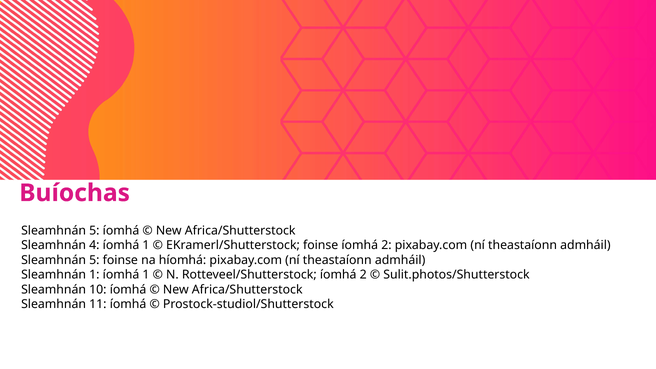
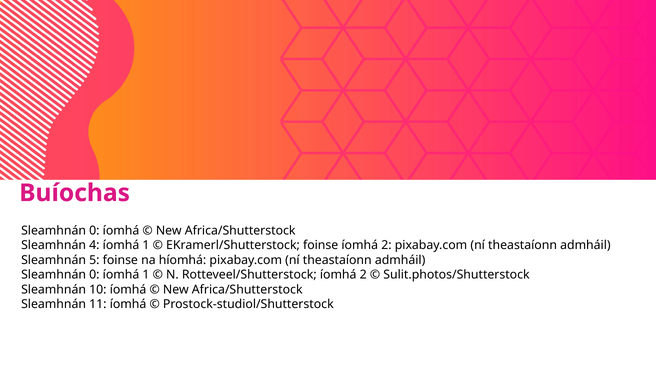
5: 5 -> 0 (94, 231)
1: 1 -> 0 (94, 275)
